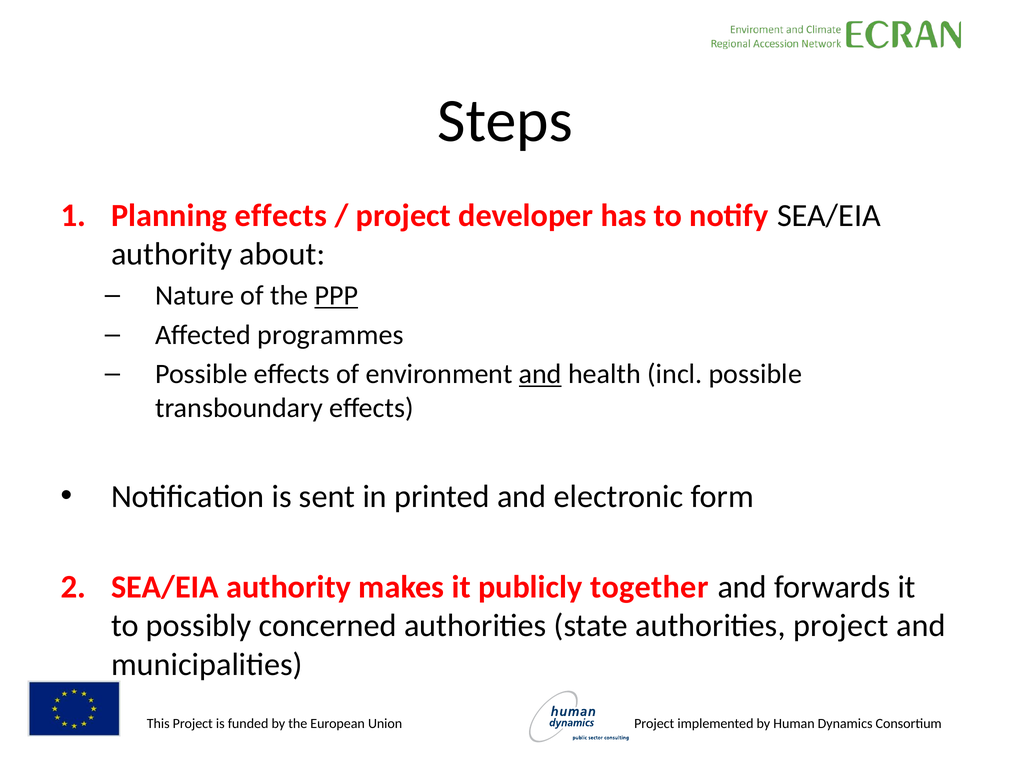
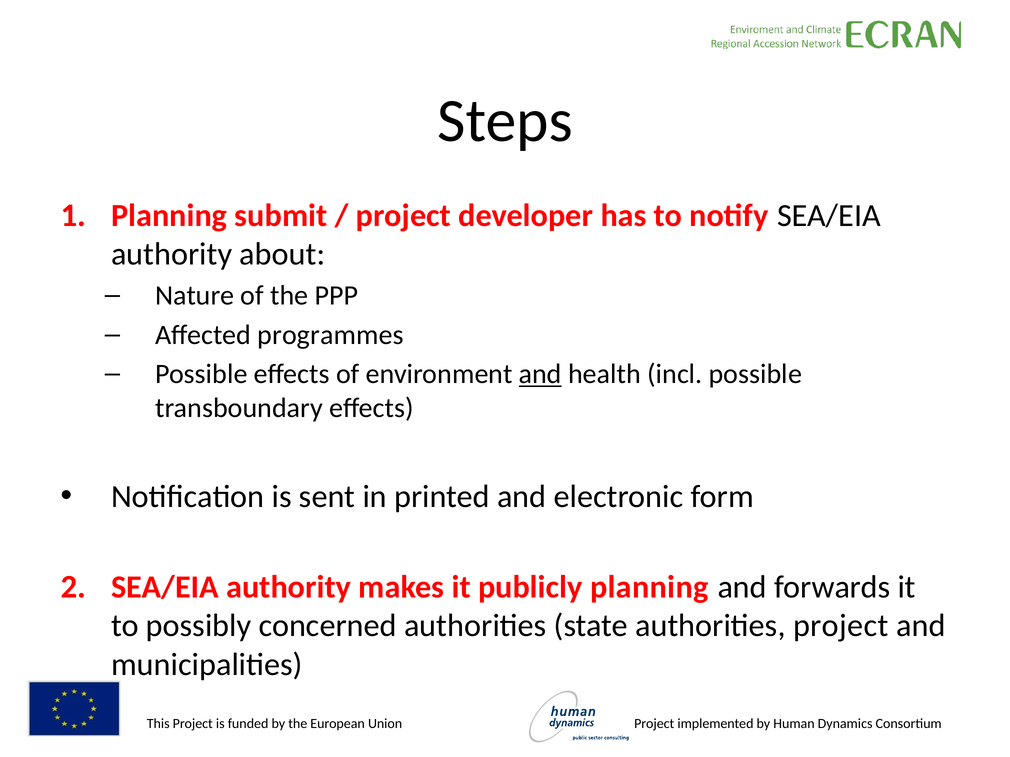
Planning effects: effects -> submit (281, 216)
PPP underline: present -> none (336, 296)
publicly together: together -> planning (649, 588)
